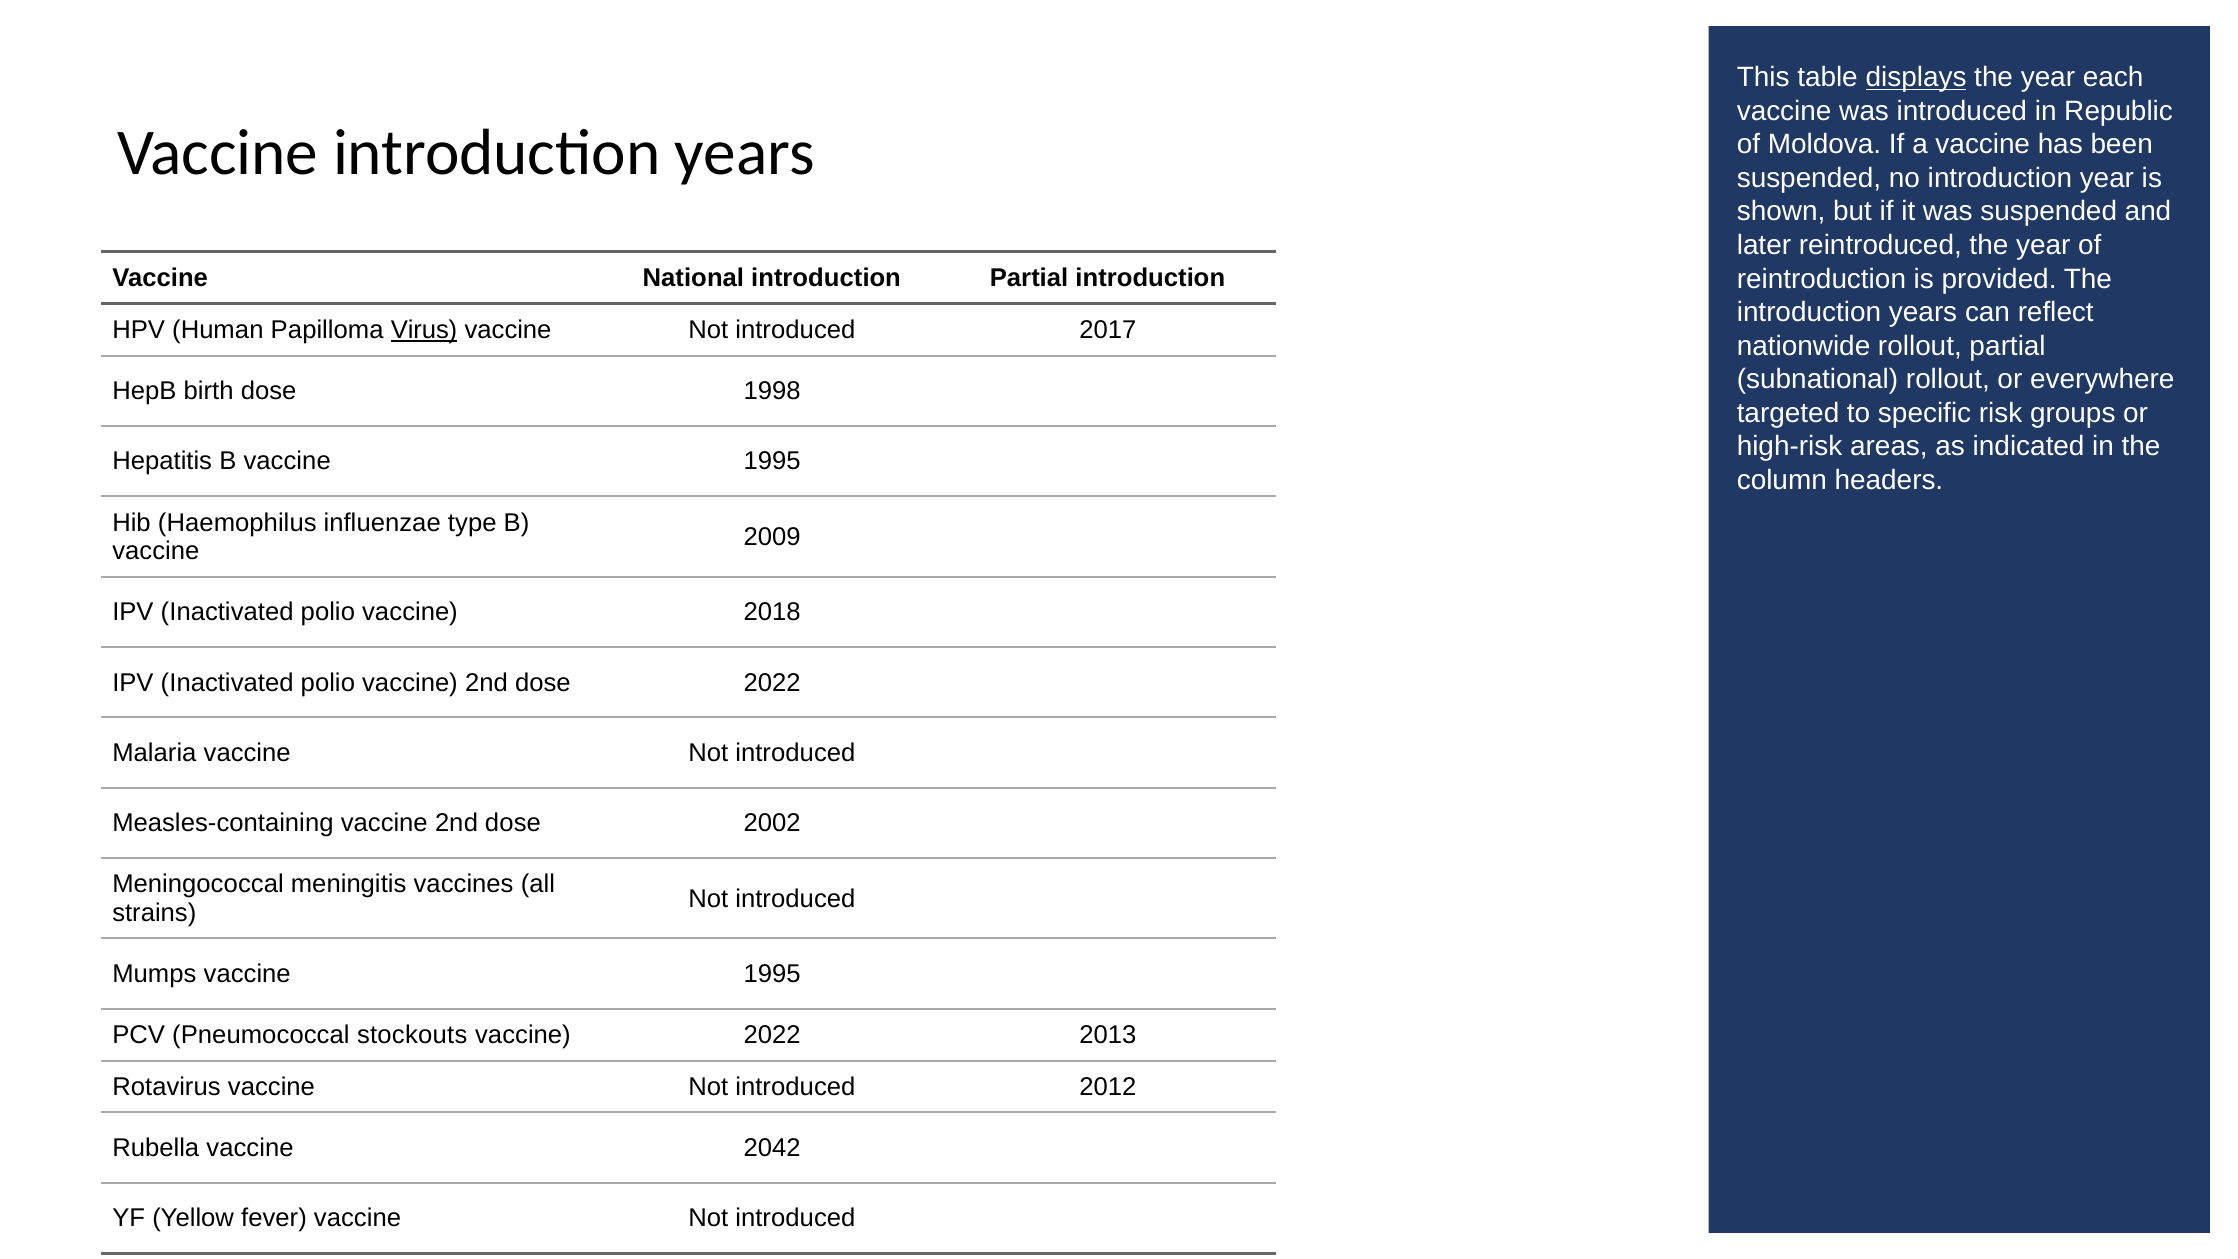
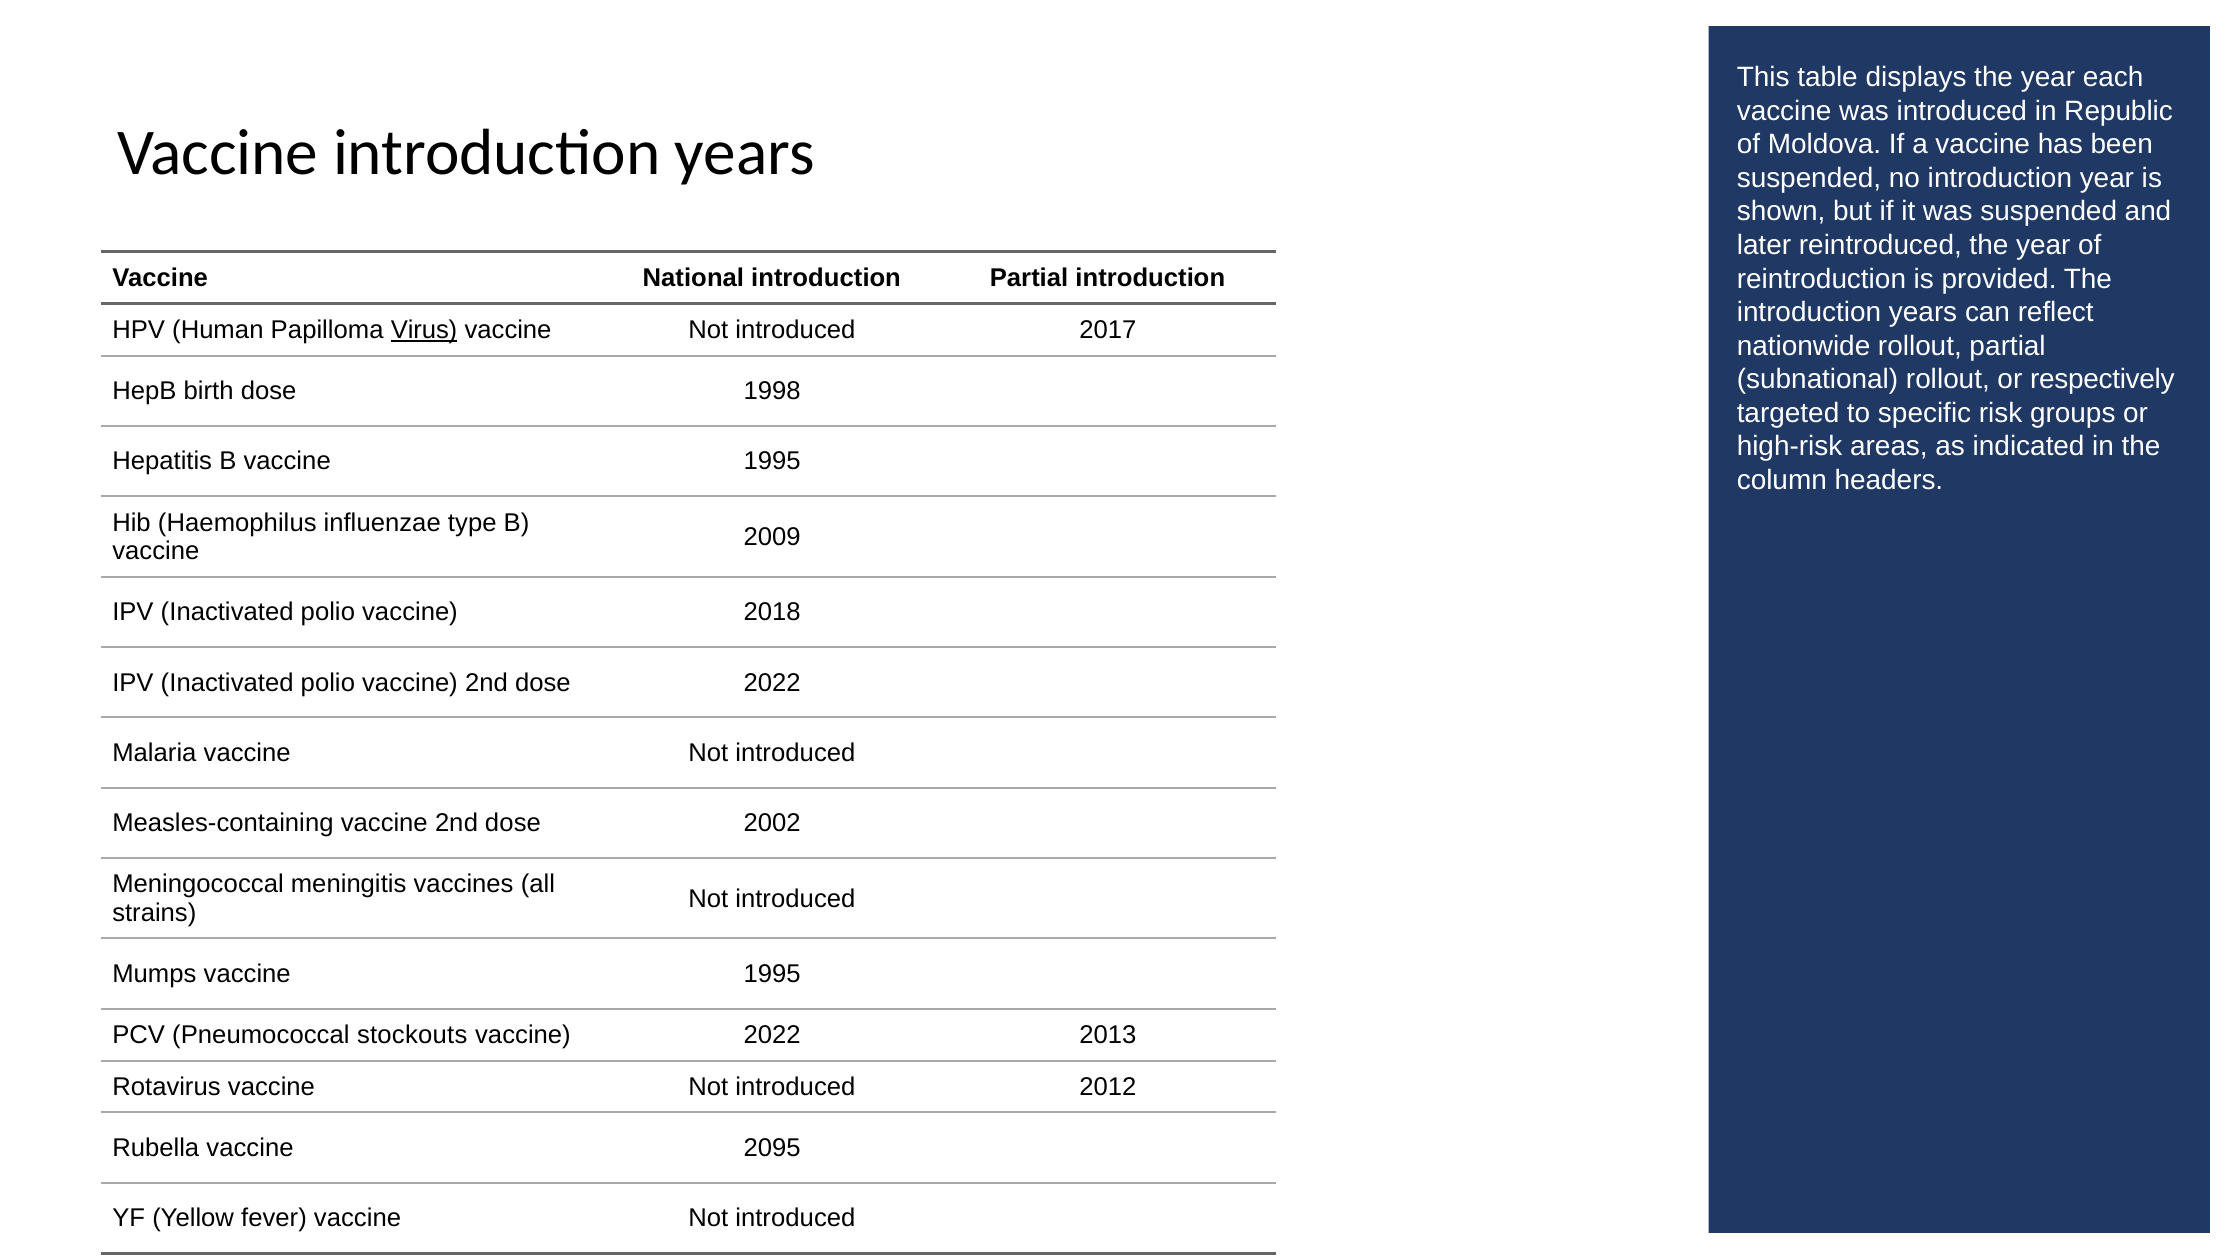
displays underline: present -> none (1916, 77)
everywhere: everywhere -> respectively (2102, 379)
2042: 2042 -> 2095 (772, 1148)
